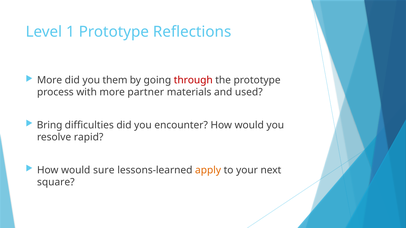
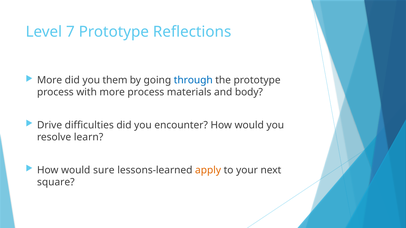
1: 1 -> 7 (70, 32)
through colour: red -> blue (193, 80)
more partner: partner -> process (146, 92)
used: used -> body (249, 92)
Bring: Bring -> Drive (50, 125)
rapid: rapid -> learn (89, 137)
